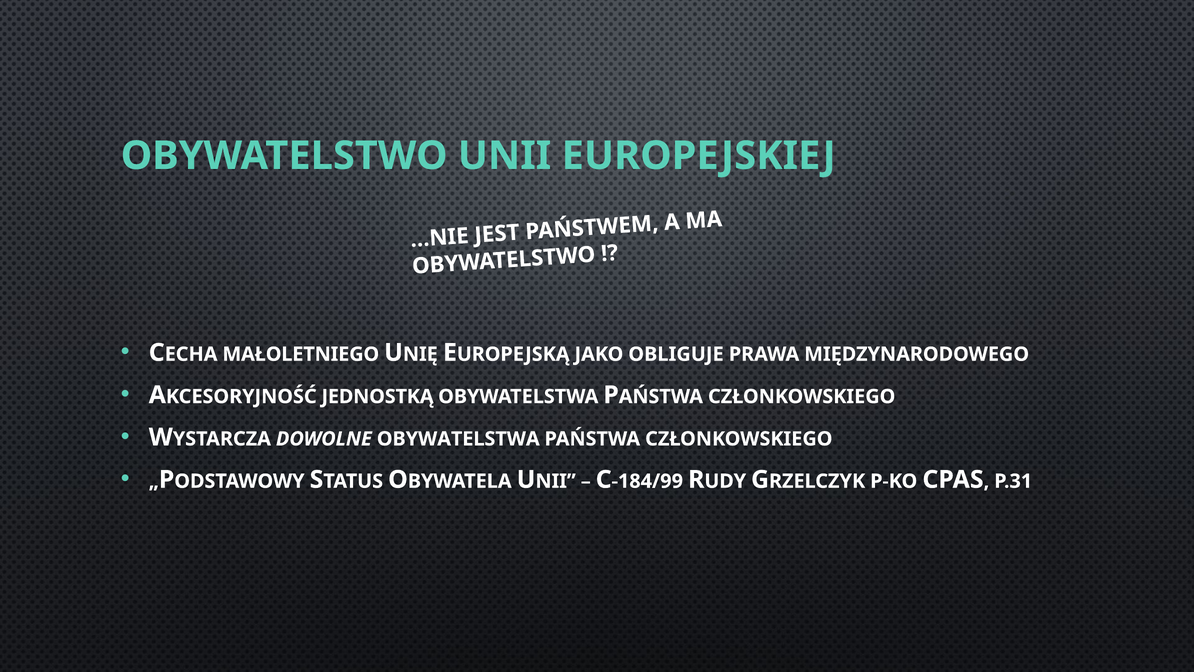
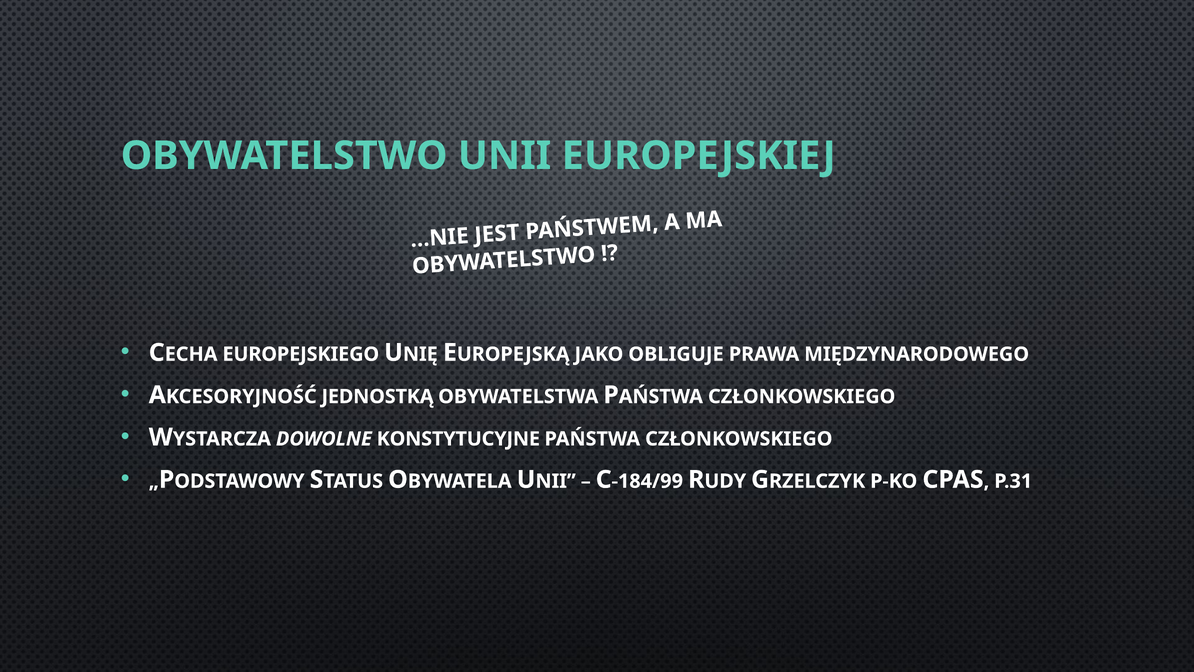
MAŁOLETNIEGO: MAŁOLETNIEGO -> EUROPEJSKIEGO (301, 354)
DOWOLNE OBYWATELSTWA: OBYWATELSTWA -> KONSTYTUCYJNE (458, 439)
